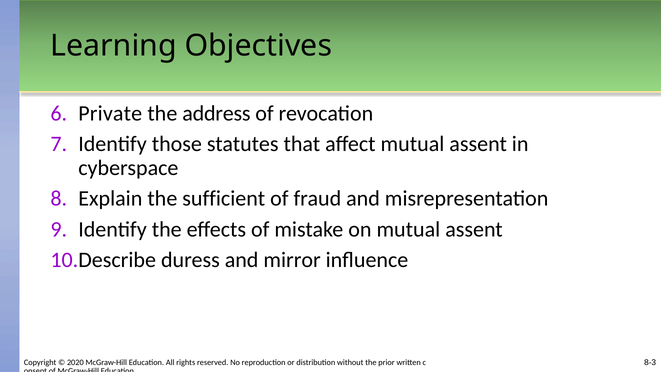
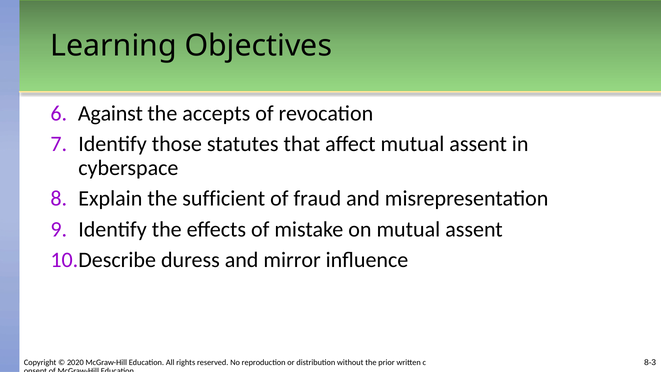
Private: Private -> Against (110, 113)
address: address -> accepts (216, 113)
